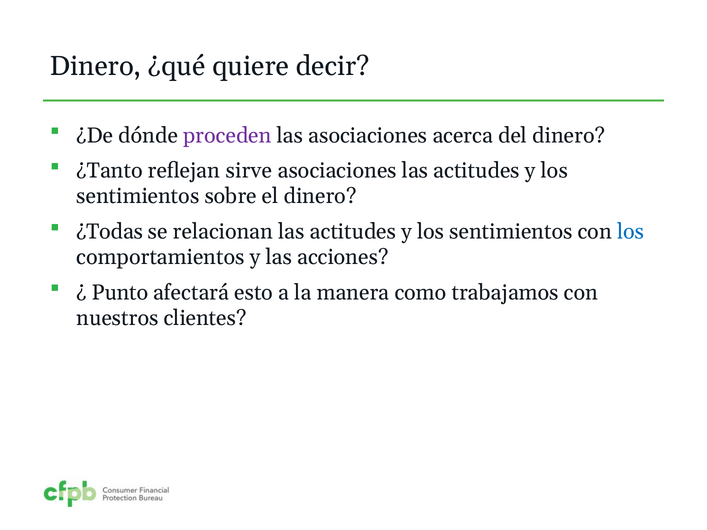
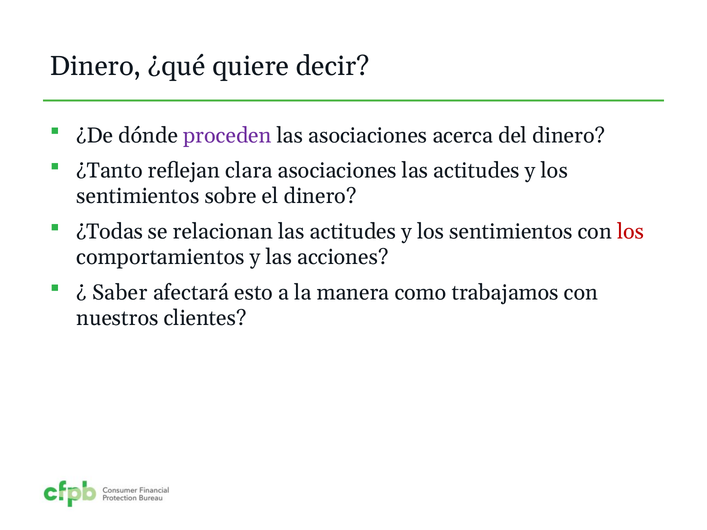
sirve: sirve -> clara (249, 171)
los colour: blue -> red (631, 232)
Punto: Punto -> Saber (120, 293)
